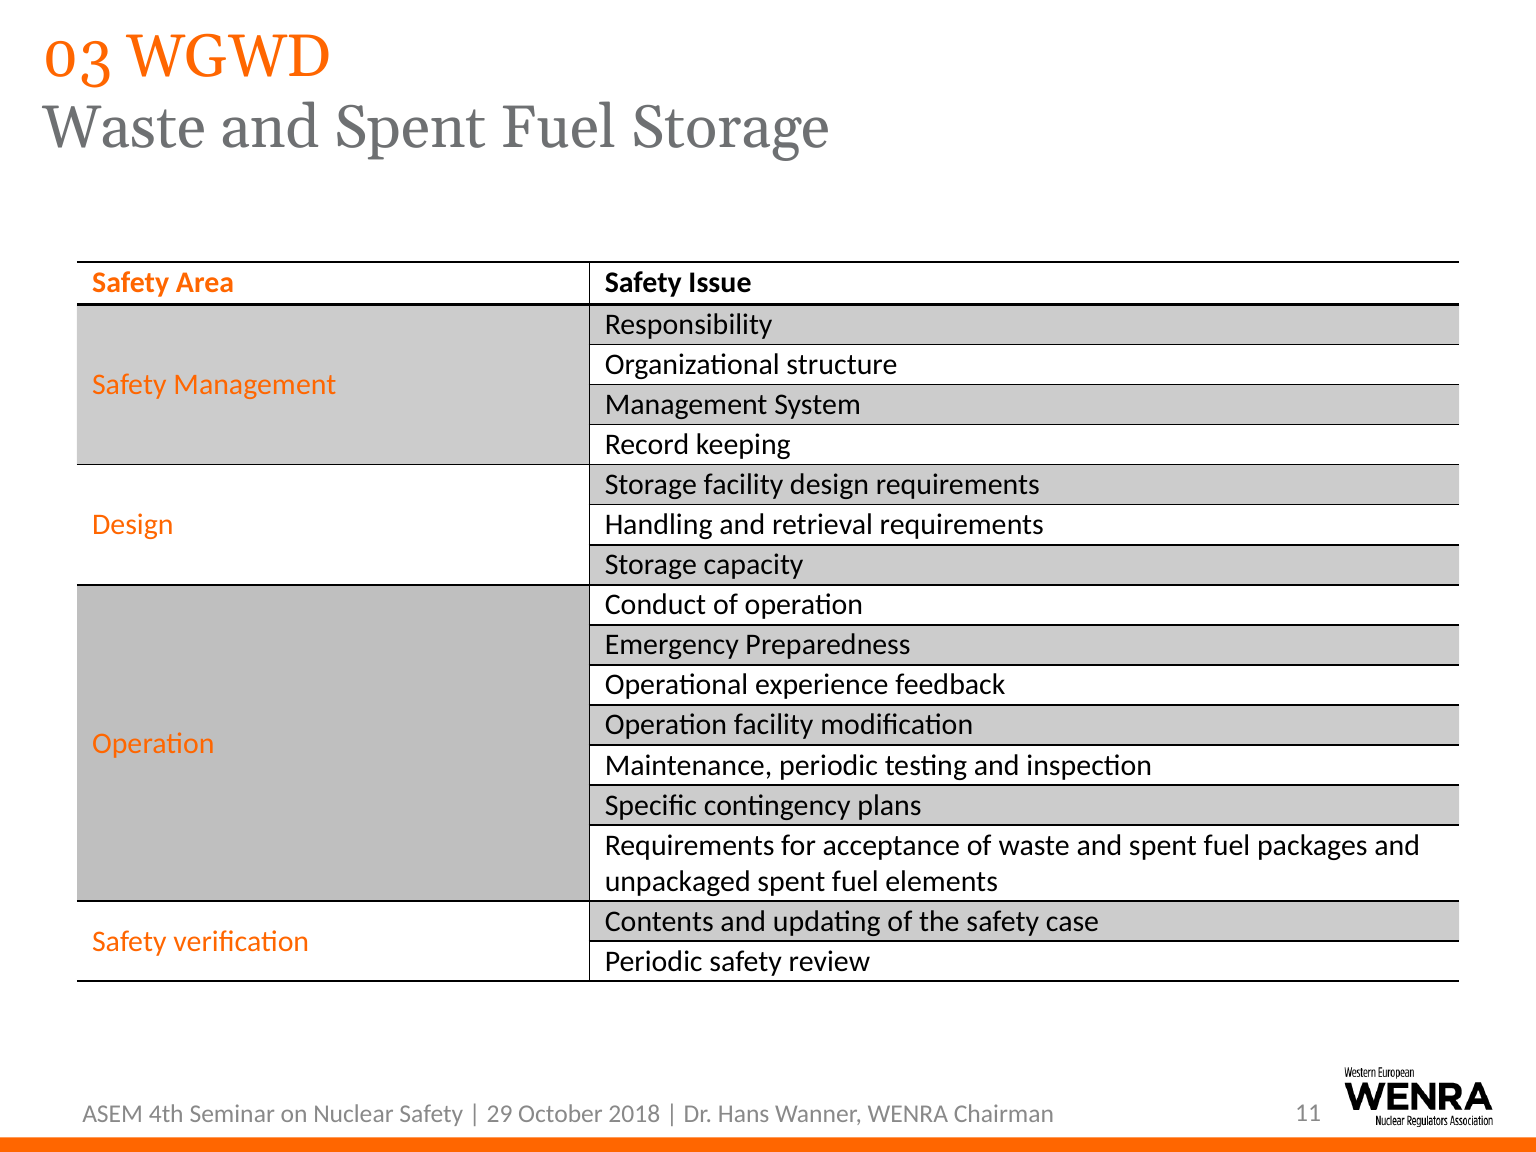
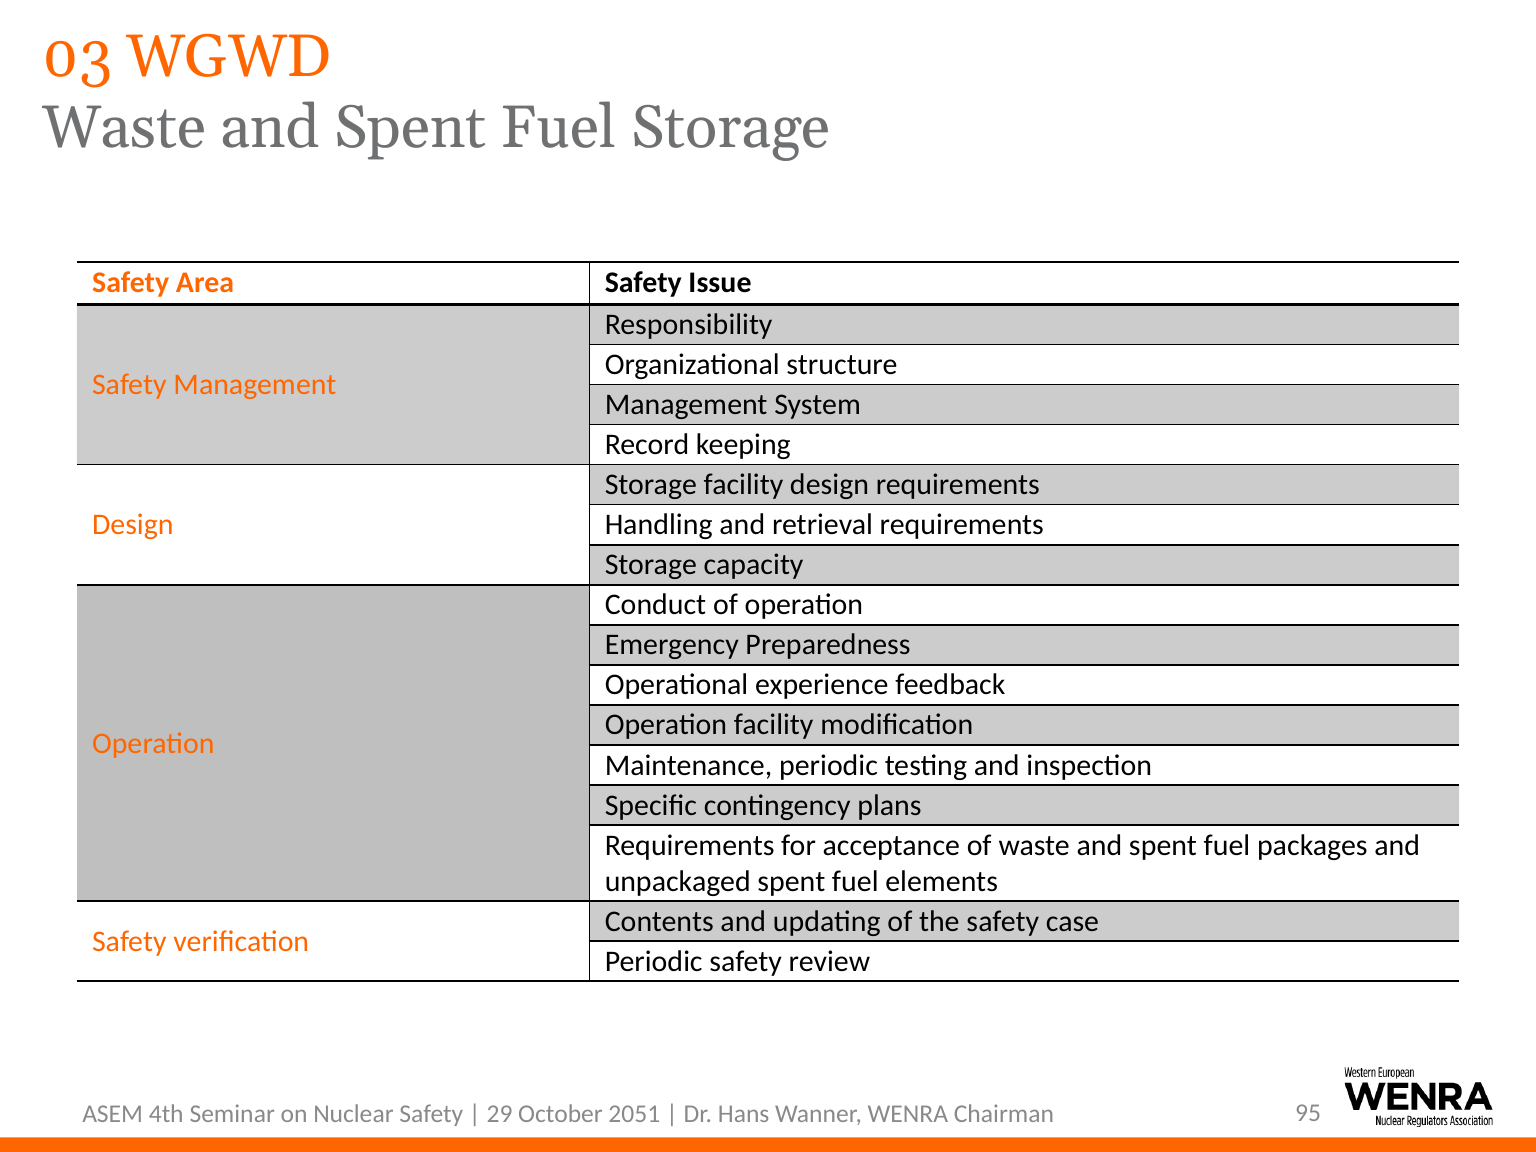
2018: 2018 -> 2051 (634, 1114)
11: 11 -> 95 (1308, 1113)
